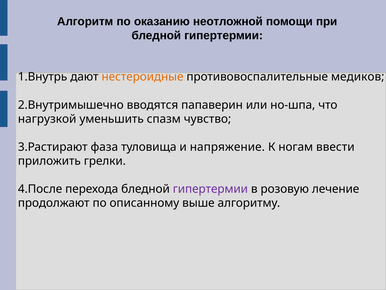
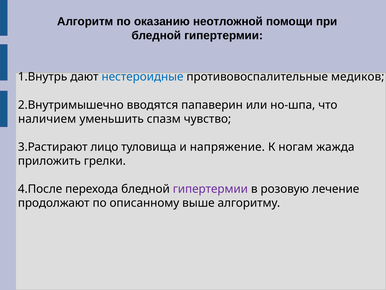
нестероидные colour: orange -> blue (143, 77)
нагрузкой: нагрузкой -> наличием (47, 119)
фаза: фаза -> лицо (104, 147)
ввести: ввести -> жажда (335, 147)
